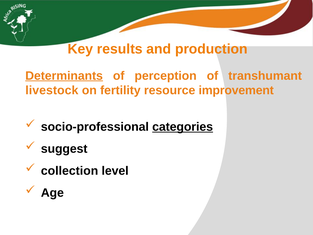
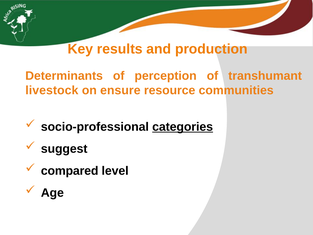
Determinants underline: present -> none (64, 76)
fertility: fertility -> ensure (120, 90)
improvement: improvement -> communities (236, 90)
collection: collection -> compared (70, 171)
